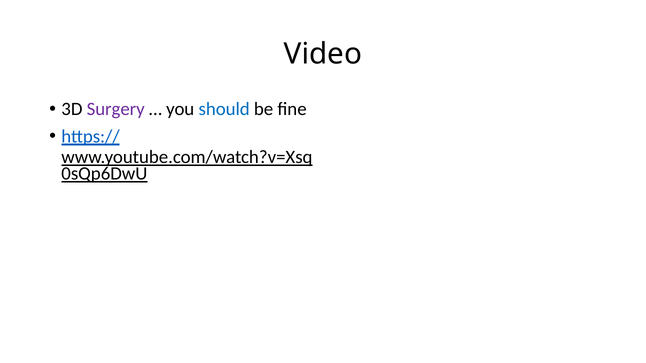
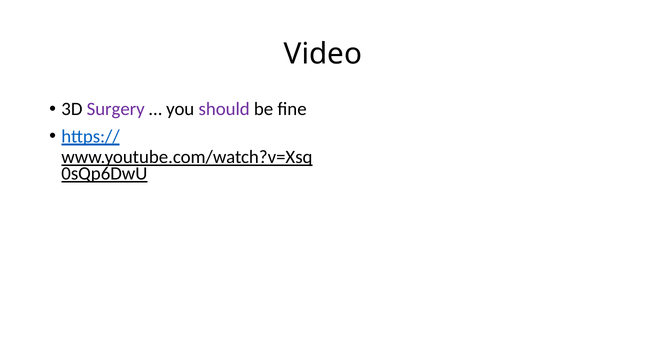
should colour: blue -> purple (224, 109)
